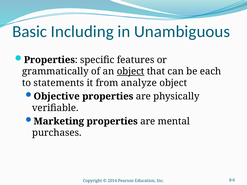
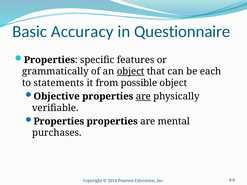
Including: Including -> Accuracy (82, 32)
Unambiguous: Unambiguous -> Questionnaire (182, 32)
analyze: analyze -> possible (139, 83)
are underline: none -> present (143, 96)
Marketing: Marketing -> Properties (59, 121)
